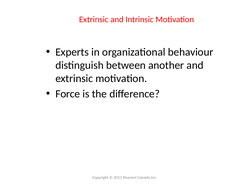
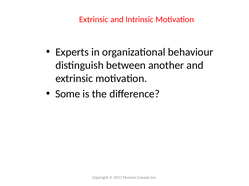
Force: Force -> Some (68, 94)
